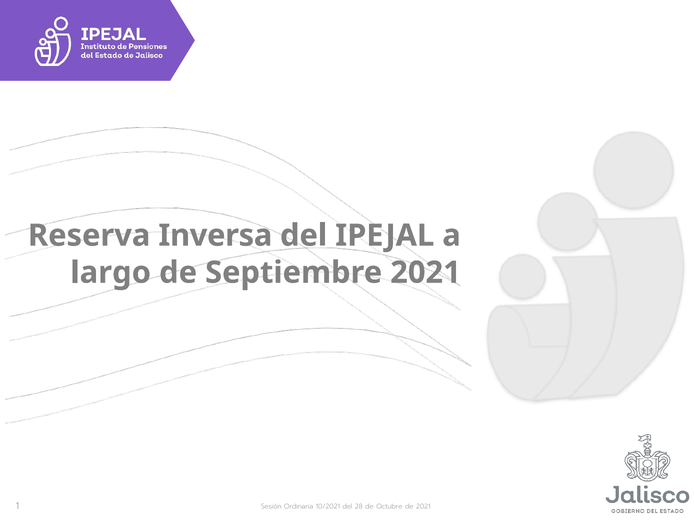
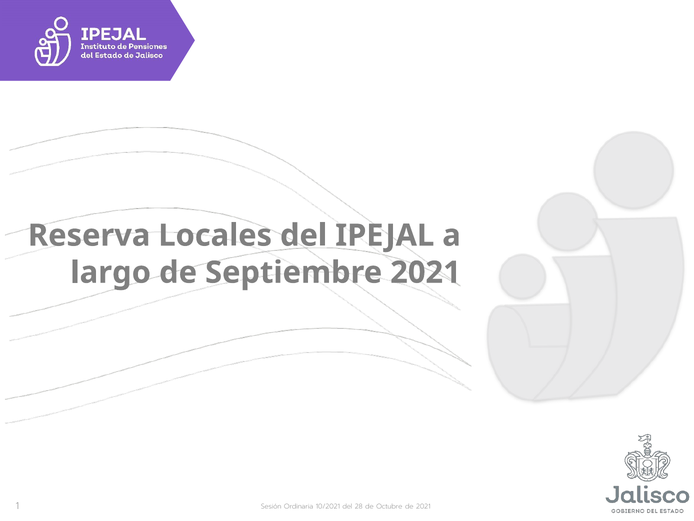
Inversa: Inversa -> Locales (215, 235)
